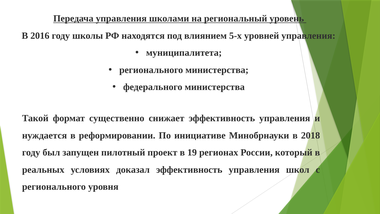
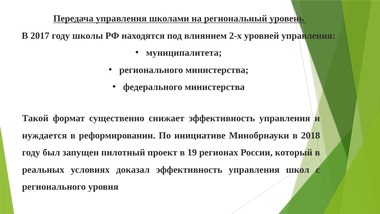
2016: 2016 -> 2017 (40, 36)
5-х: 5-х -> 2-х (235, 36)
